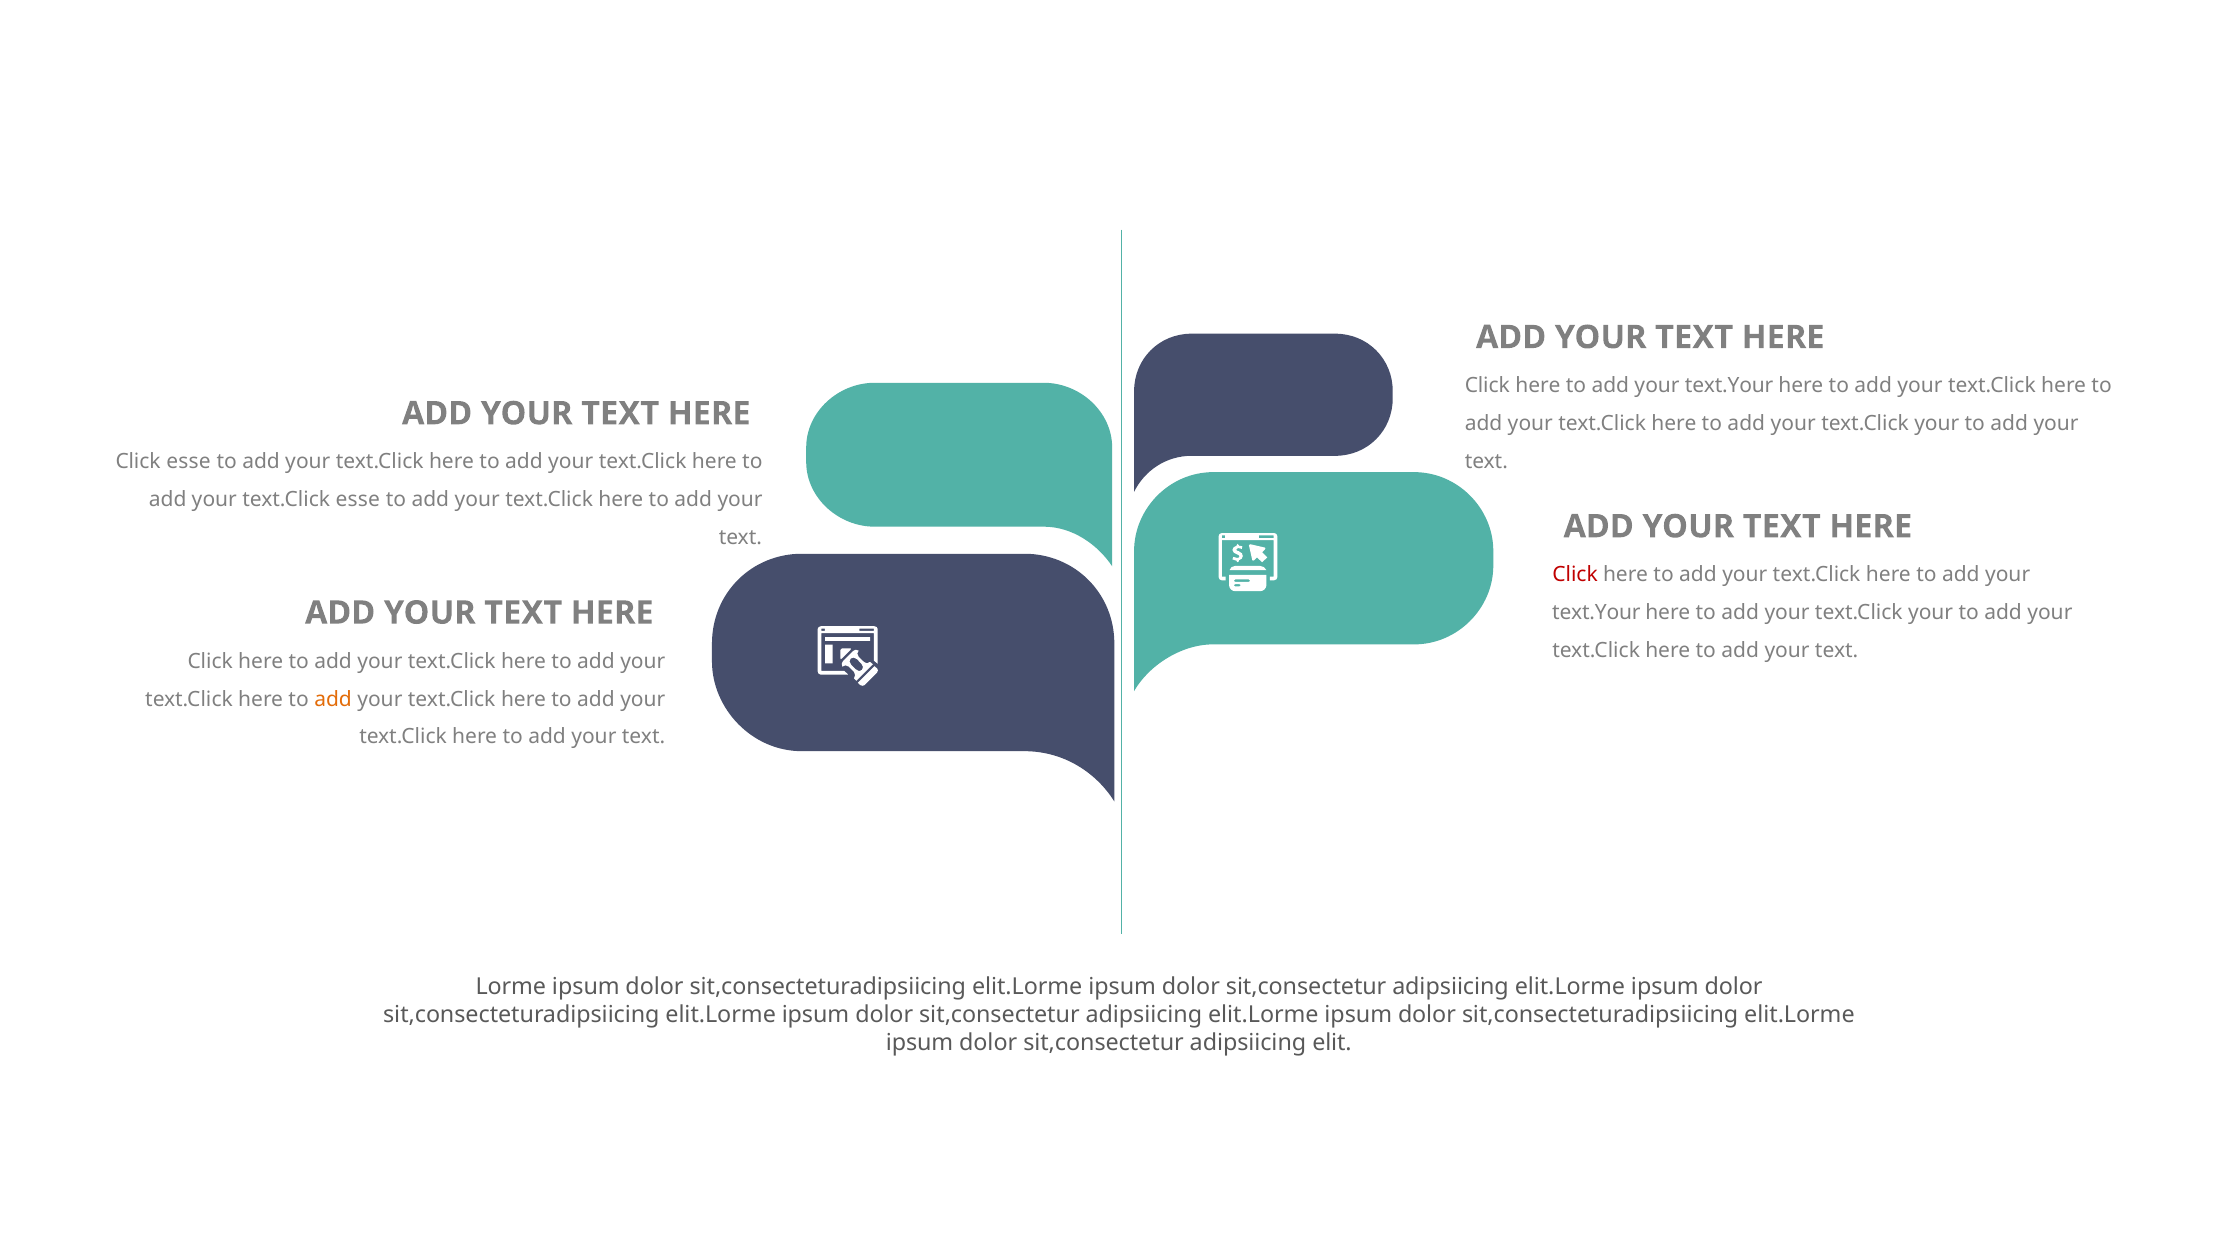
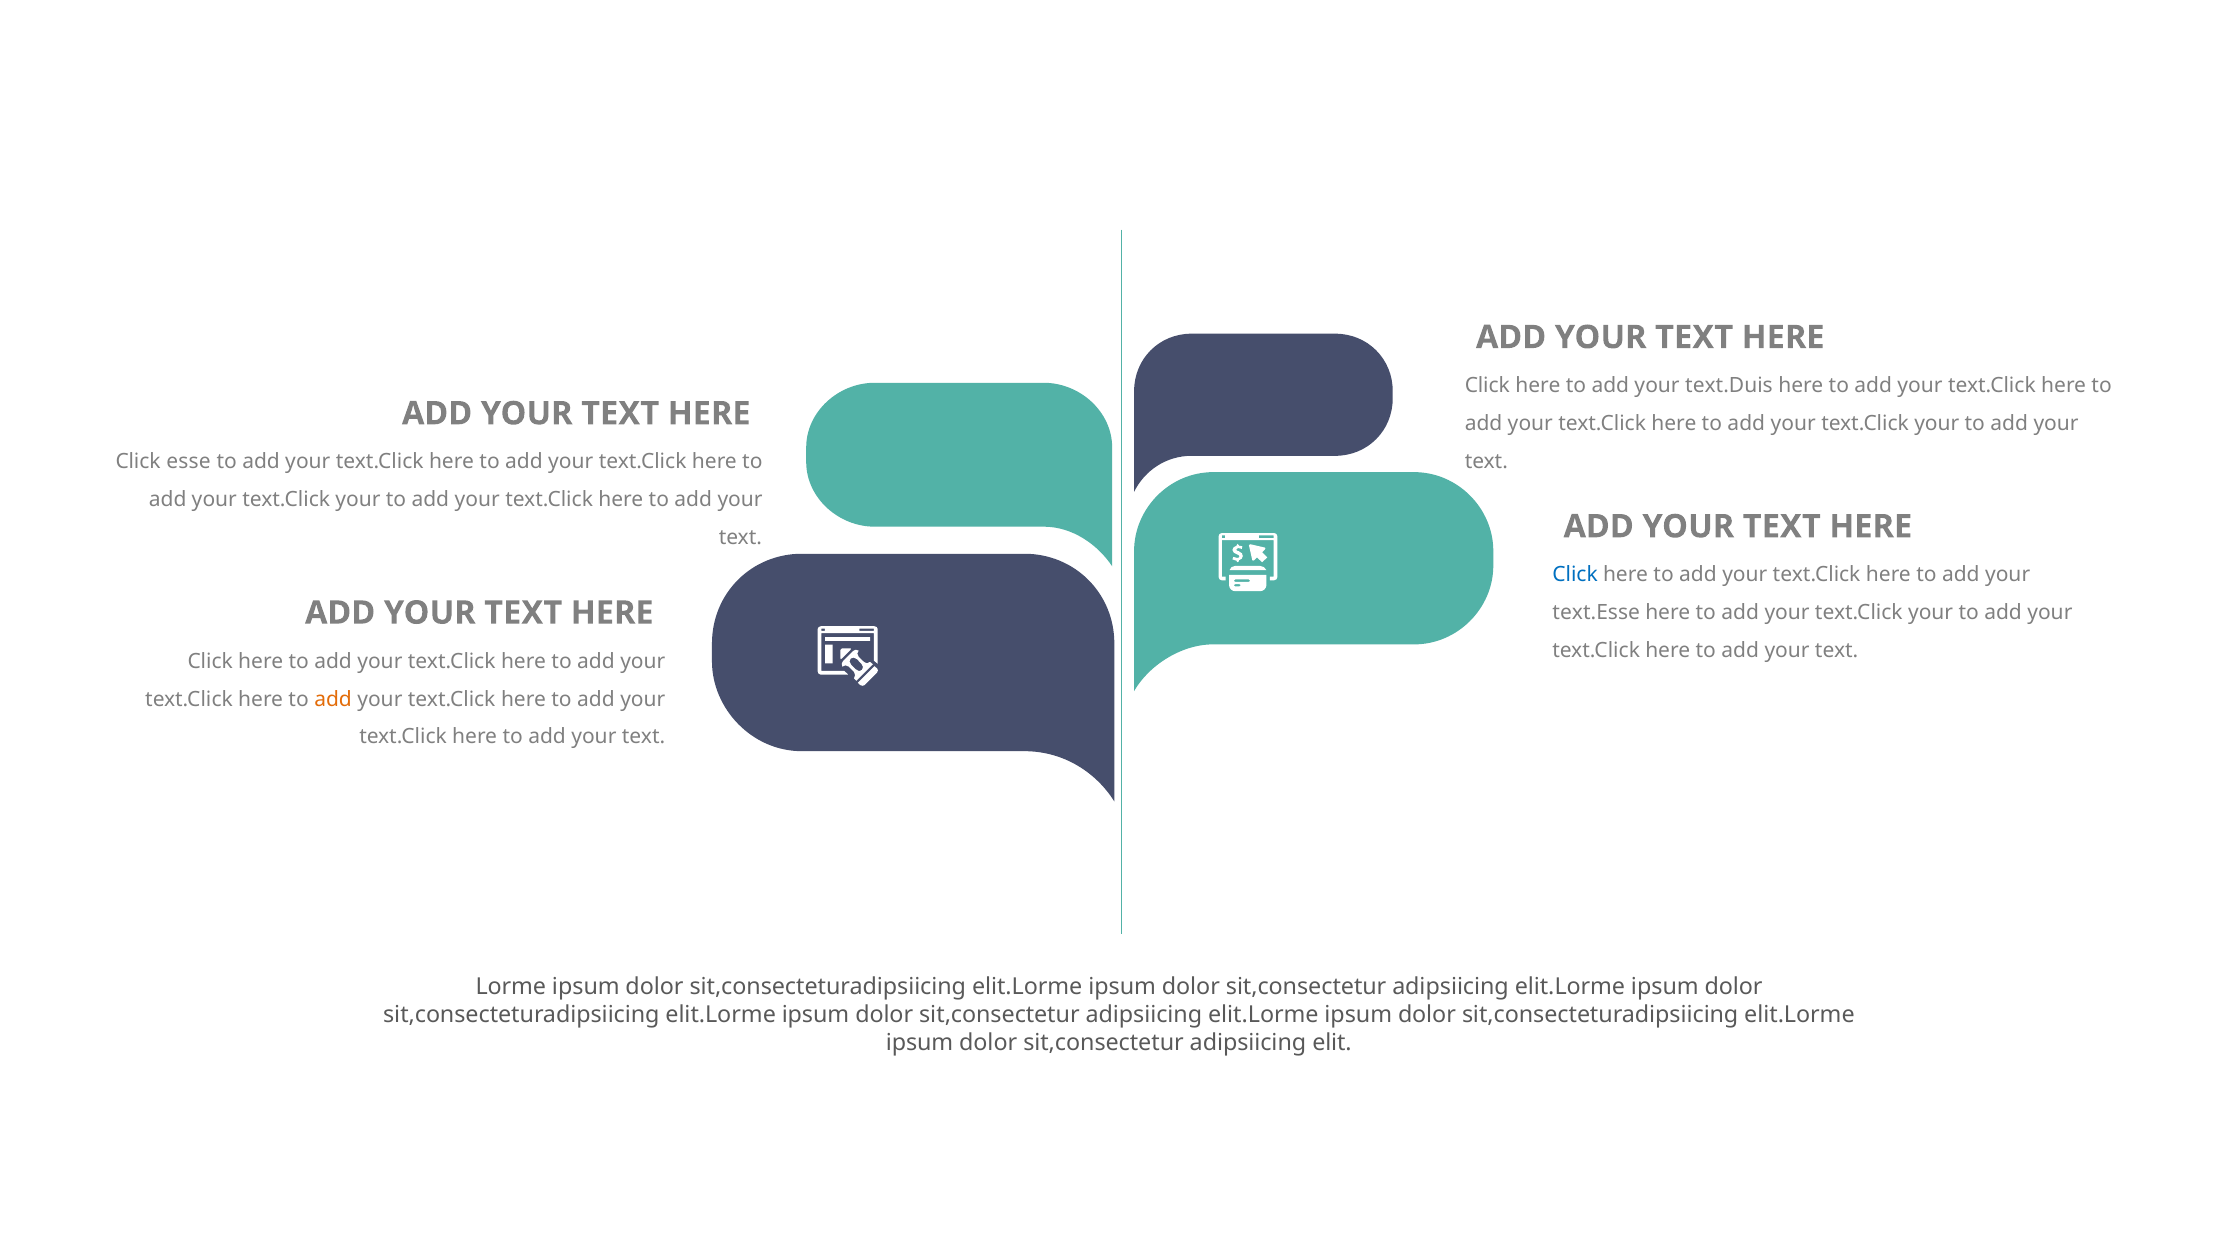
text.Your: text.Your -> text.Duis (1729, 386)
esse: esse -> your (358, 500)
Click colour: red -> blue (1575, 575)
text.Your: text.Your -> text.Esse (1596, 613)
